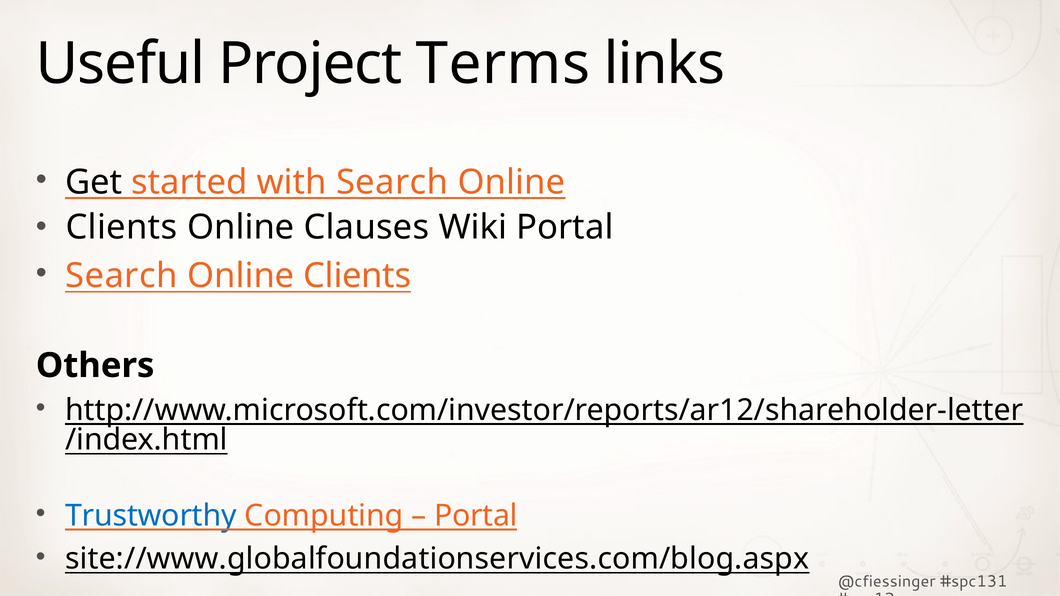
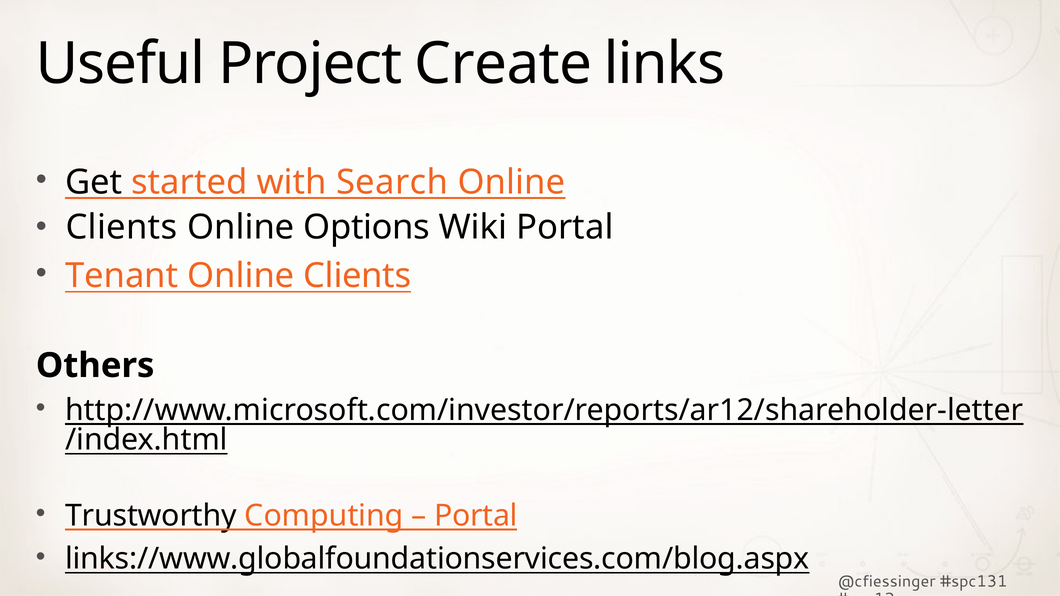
Terms: Terms -> Create (503, 64)
Clauses: Clauses -> Options (367, 228)
Search: Search -> Tenant (122, 276)
Trustworthy colour: blue -> black (151, 516)
site://www.globalfoundationservices.com/blog.aspx: site://www.globalfoundationservices.com/blog.aspx -> links://www.globalfoundationservices.com/blog.aspx (437, 559)
